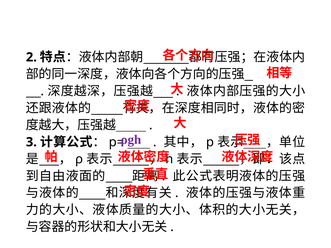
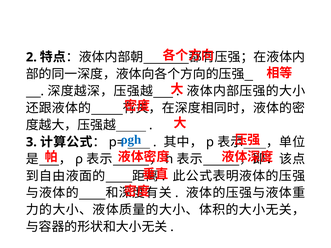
ρgh colour: purple -> blue (131, 140)
